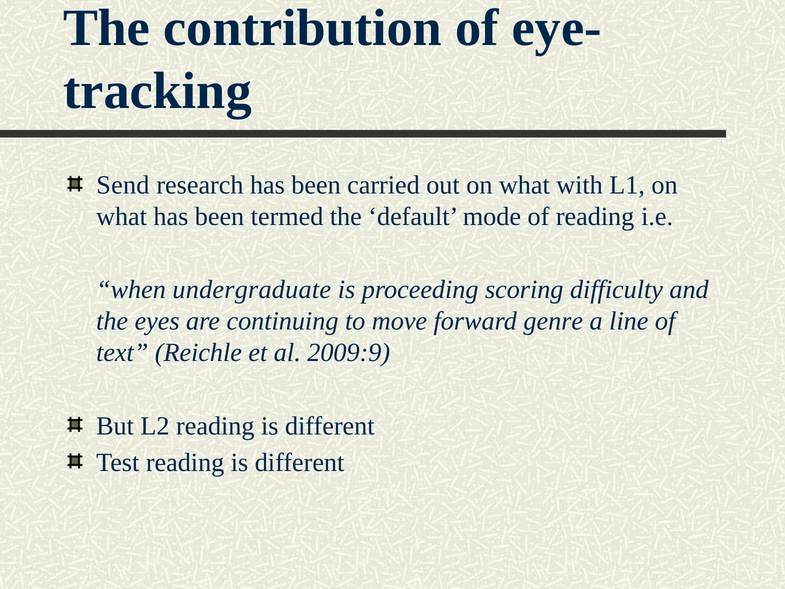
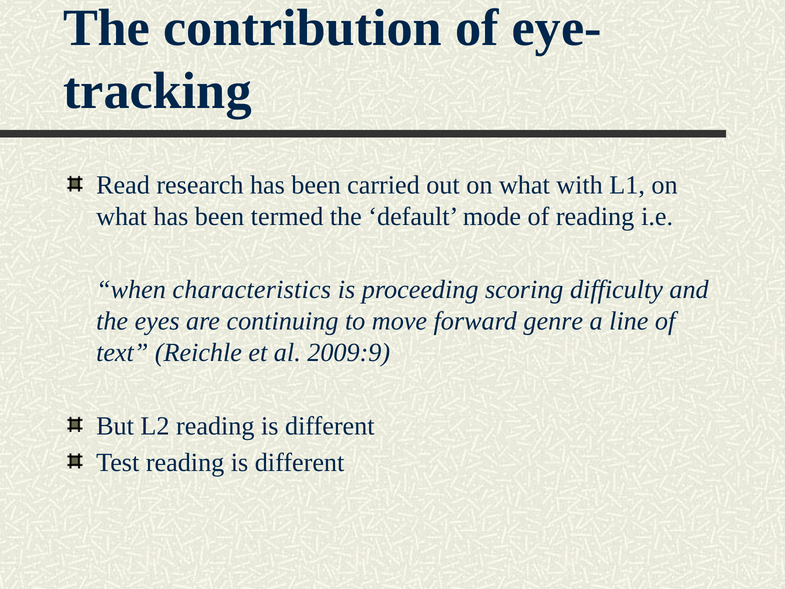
Send: Send -> Read (123, 185)
undergraduate: undergraduate -> characteristics (252, 290)
